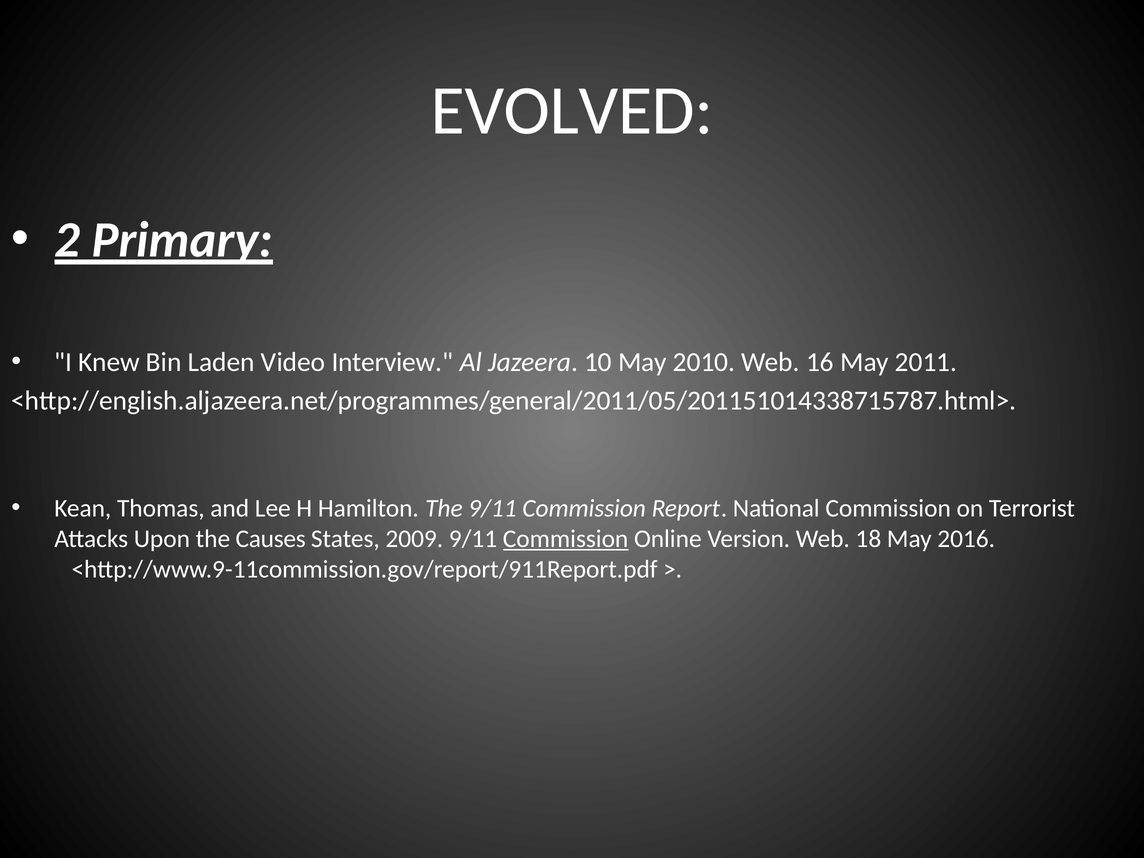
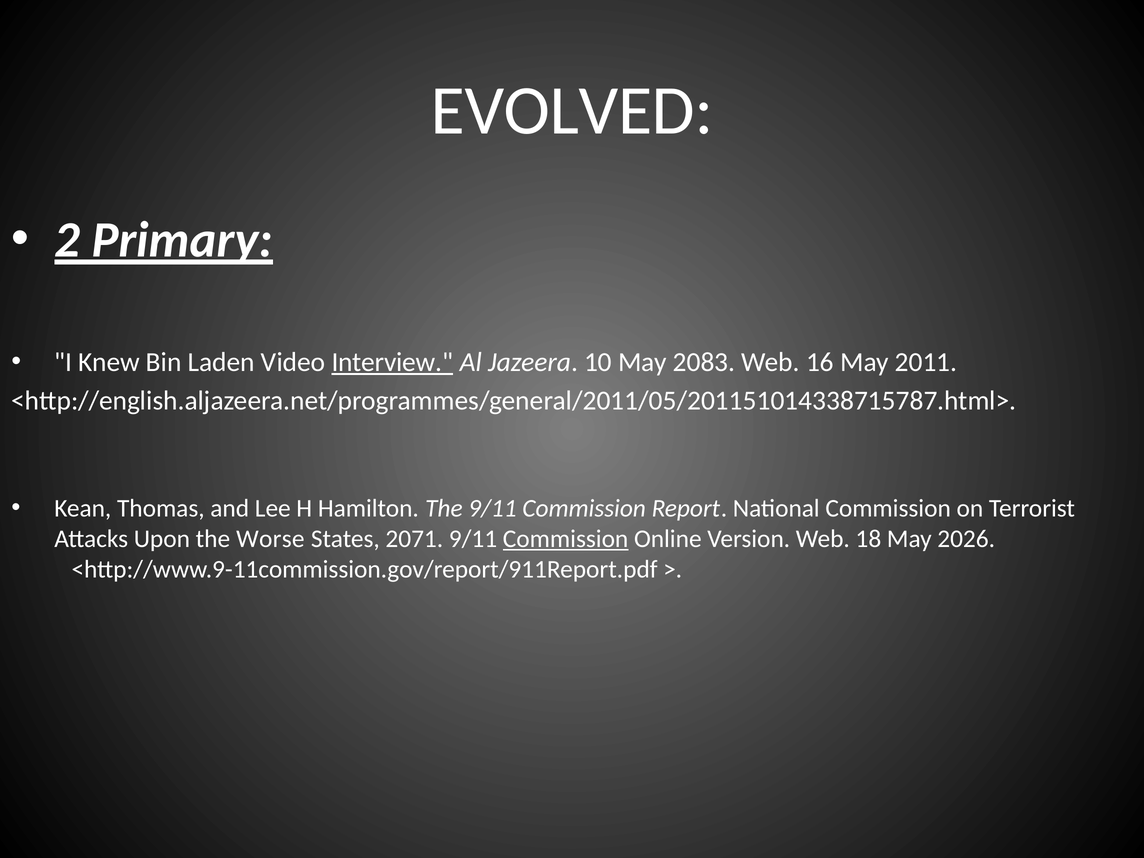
Interview underline: none -> present (392, 362)
2010: 2010 -> 2083 (704, 362)
Causes: Causes -> Worse (270, 539)
2009: 2009 -> 2071 (414, 539)
2016: 2016 -> 2026 (966, 539)
